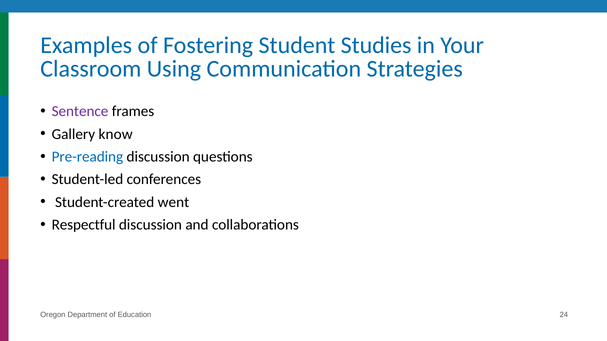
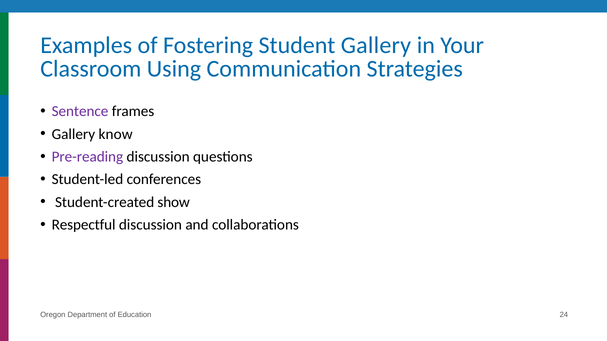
Student Studies: Studies -> Gallery (376, 45)
Pre-reading colour: blue -> purple (87, 157)
went: went -> show (174, 202)
